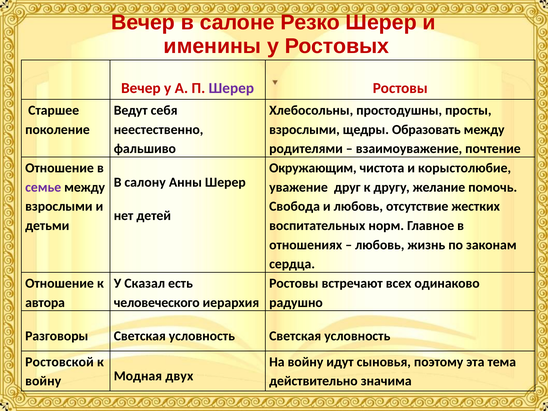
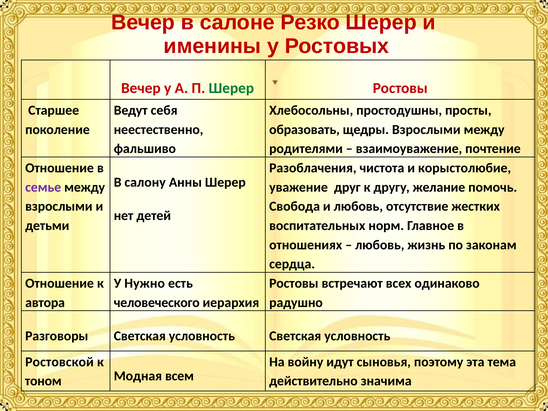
Шерер colour: purple -> green (231, 88)
взрослыми: взрослыми -> образовать (304, 129)
щедры Образовать: Образовать -> Взрослыми (426, 129)
Окружающим: Окружающим -> Разоблачения (313, 168)
Сказал: Сказал -> Нужно (145, 283)
войну: войну -> тоном (43, 381)
двух: двух -> всем (179, 376)
